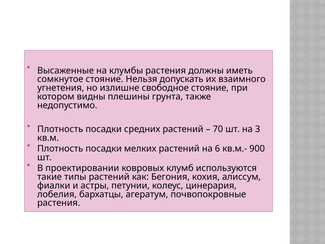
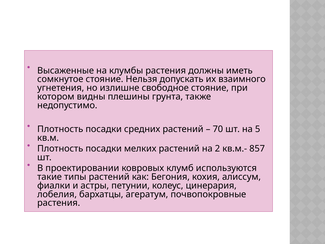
3: 3 -> 5 (258, 129)
6: 6 -> 2 (217, 149)
900: 900 -> 857 (257, 149)
